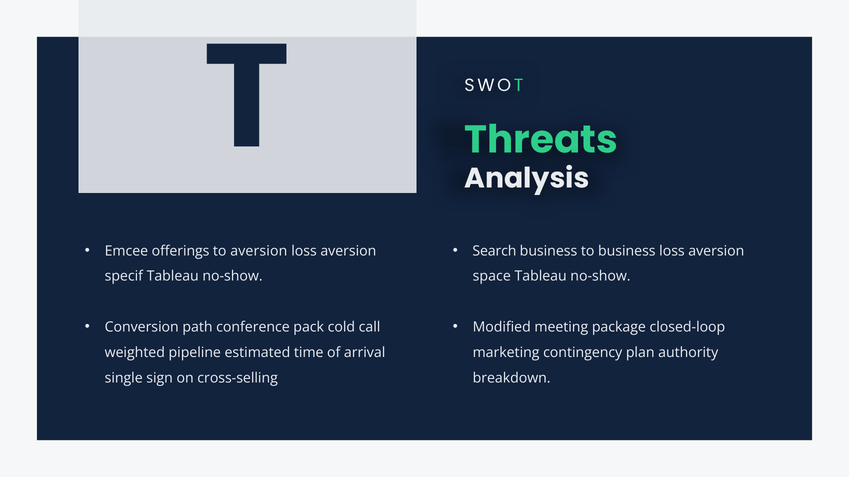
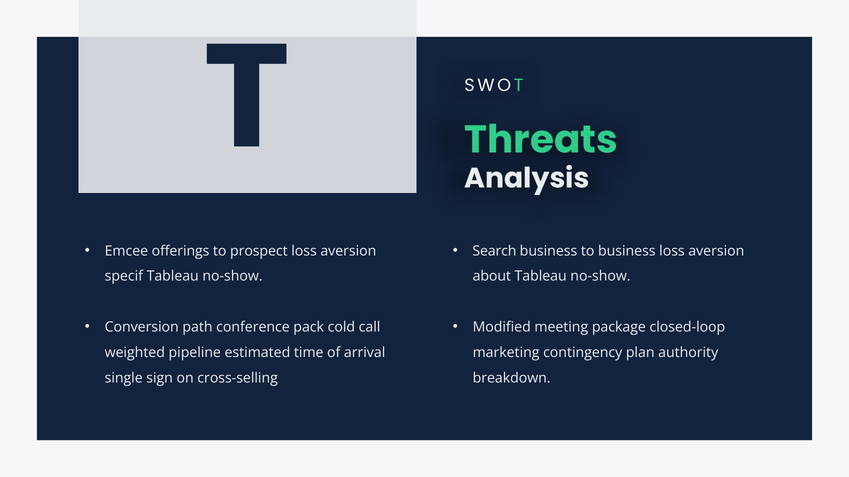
to aversion: aversion -> prospect (259, 251)
space: space -> about (492, 277)
